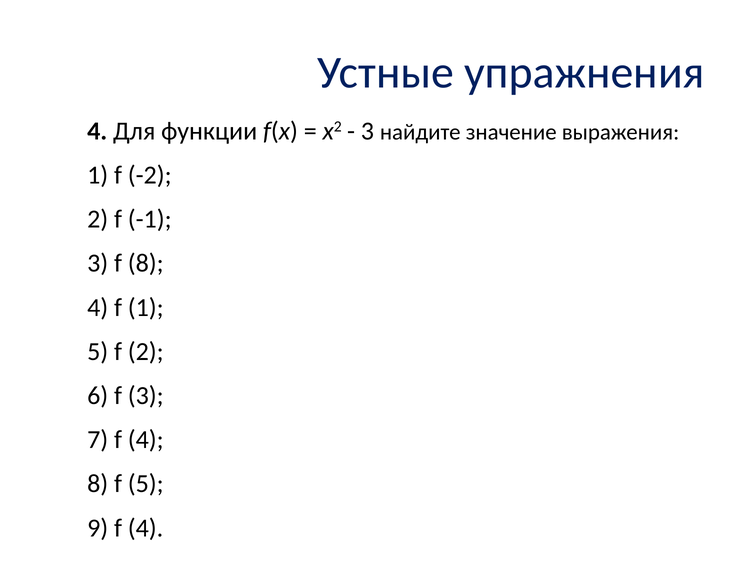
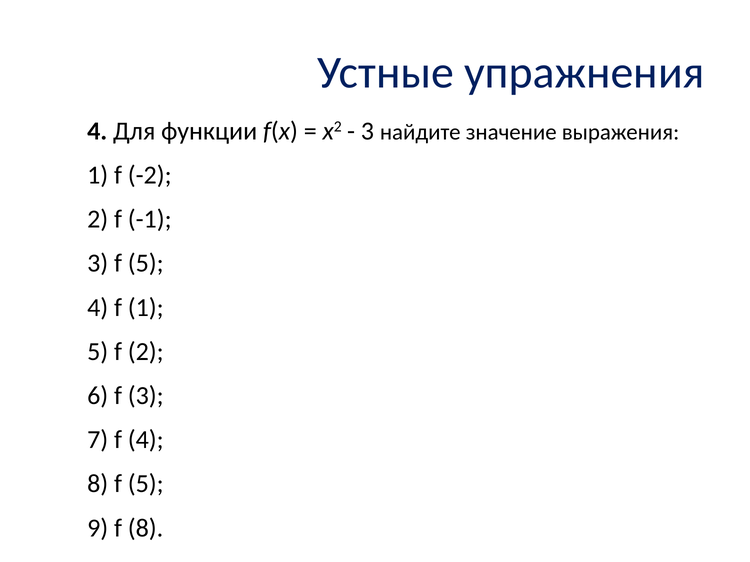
3 f 8: 8 -> 5 (146, 264)
9 f 4: 4 -> 8 (146, 528)
